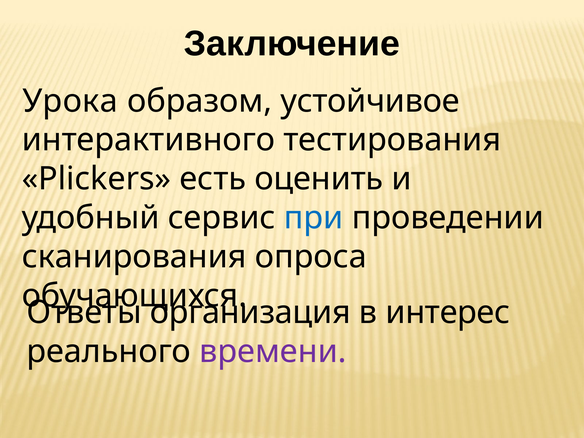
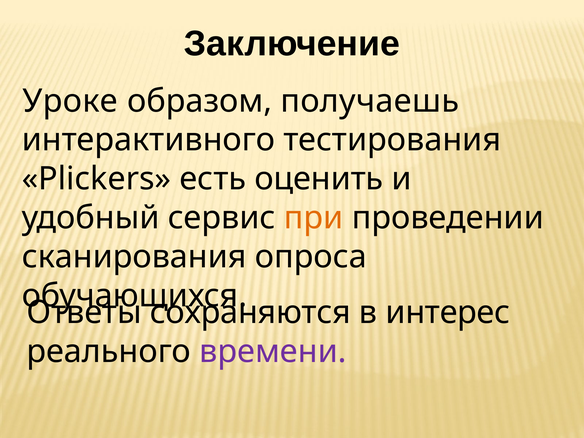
Урока: Урока -> Уроке (70, 101)
устойчивое: устойчивое -> получаешь (370, 101)
при colour: blue -> orange (314, 218)
организация: организация -> сохраняются (250, 313)
